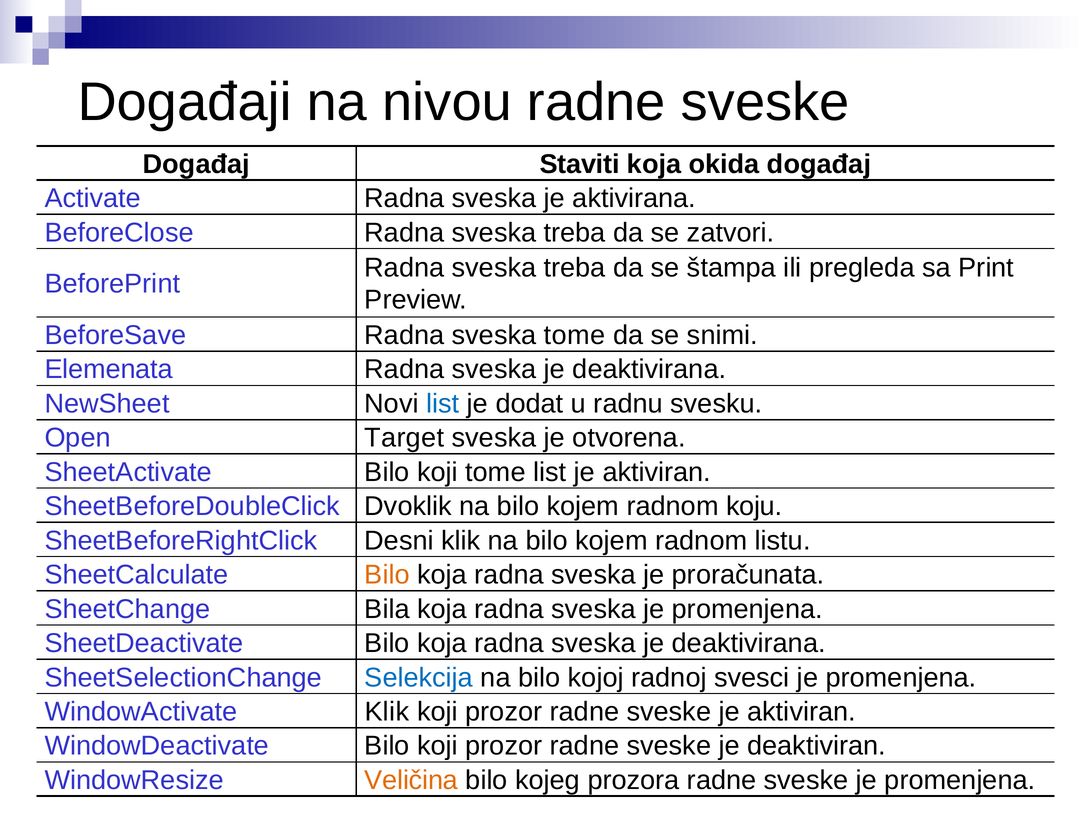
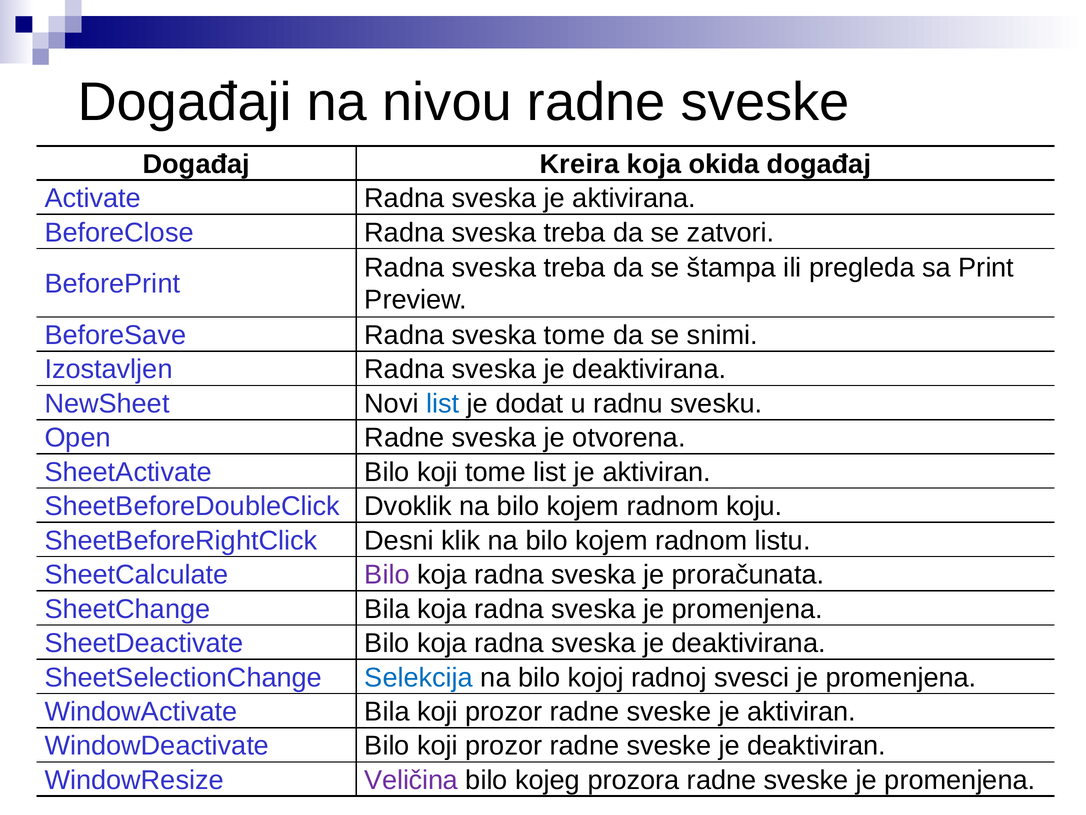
Staviti: Staviti -> Kreira (579, 164)
Elemenata: Elemenata -> Izostavljen (109, 369)
Open Target: Target -> Radne (404, 438)
Bilo colour: orange -> purple (387, 575)
WindowActivate Klik: Klik -> Bila (387, 711)
Veličina colour: orange -> purple (411, 780)
